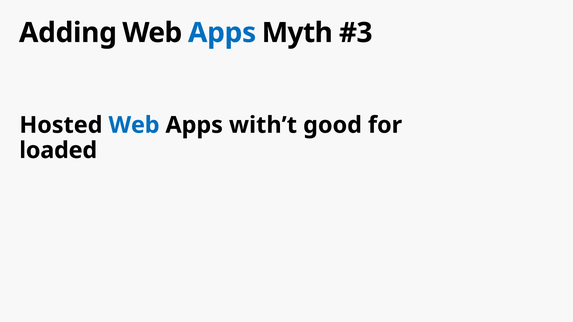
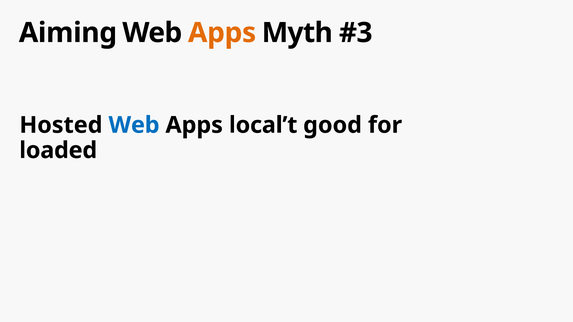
Adding: Adding -> Aiming (68, 33)
Apps colour: blue -> orange (222, 33)
with’t: with’t -> local’t (263, 125)
